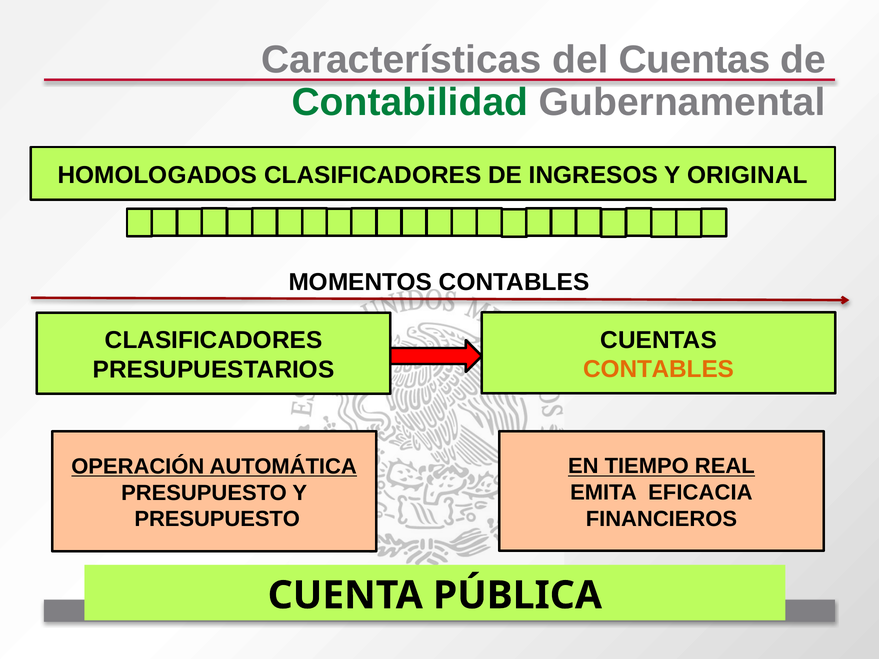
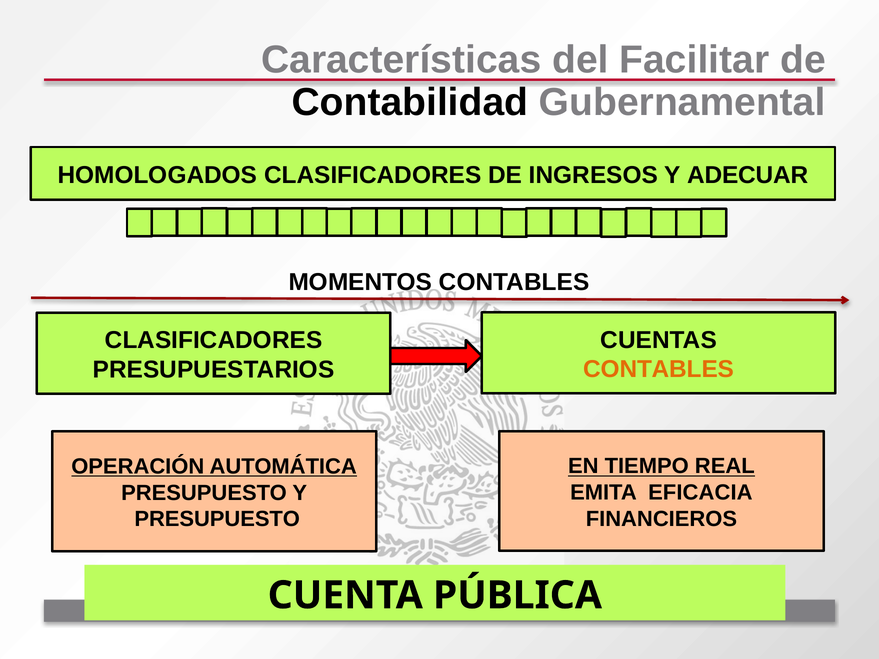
del Cuentas: Cuentas -> Facilitar (694, 60)
Contabilidad colour: green -> black (410, 102)
ORIGINAL: ORIGINAL -> ADECUAR (748, 175)
